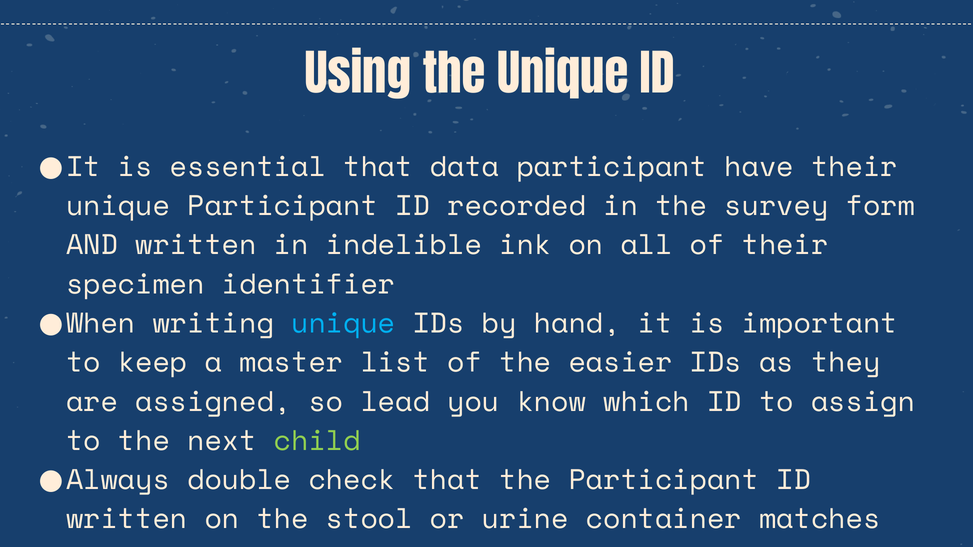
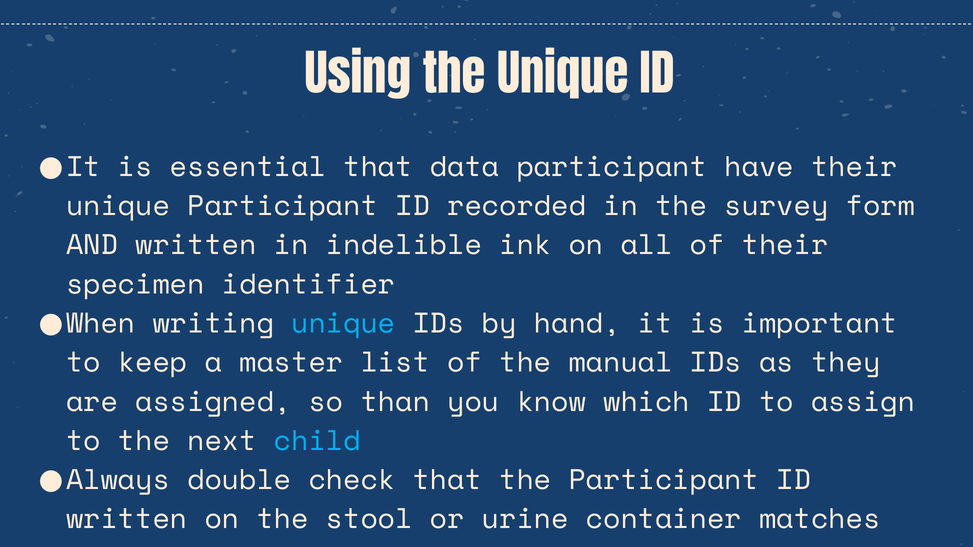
easier: easier -> manual (621, 363)
lead: lead -> than (395, 402)
child colour: light green -> light blue (317, 441)
